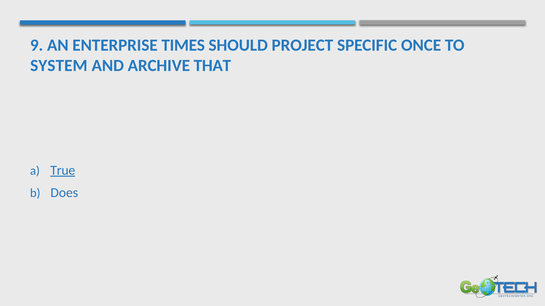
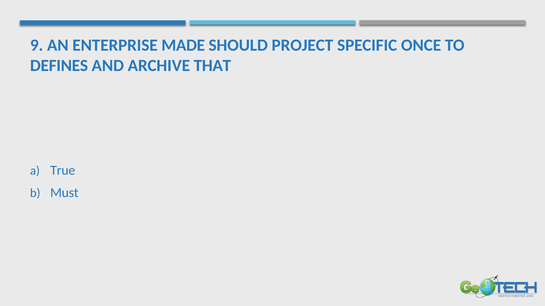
TIMES: TIMES -> MADE (183, 45)
SYSTEM: SYSTEM -> DEFINES (59, 66)
True underline: present -> none (63, 171)
Does: Does -> Must (64, 193)
